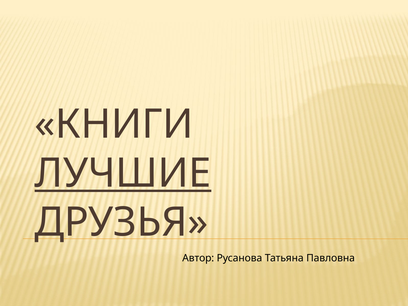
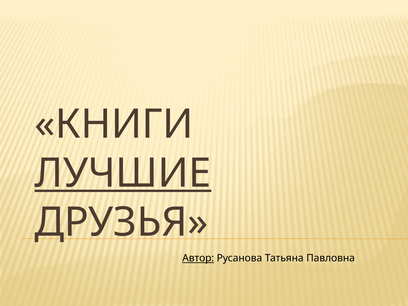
Автор underline: none -> present (198, 258)
